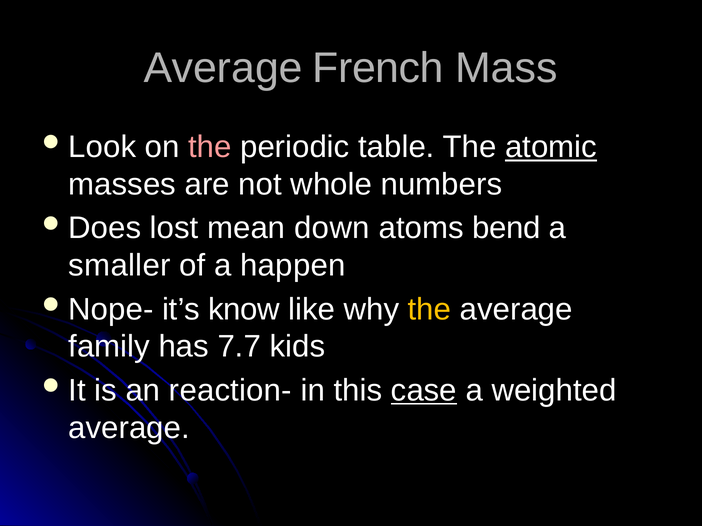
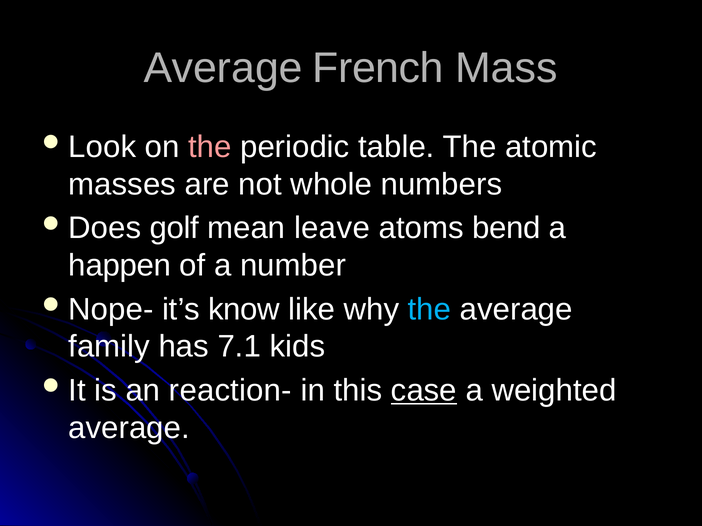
atomic underline: present -> none (551, 147)
lost: lost -> golf (174, 228)
down: down -> leave (332, 228)
smaller: smaller -> happen (120, 266)
happen: happen -> number (293, 266)
the colour: yellow -> light blue (429, 310)
7.7: 7.7 -> 7.1 (239, 347)
